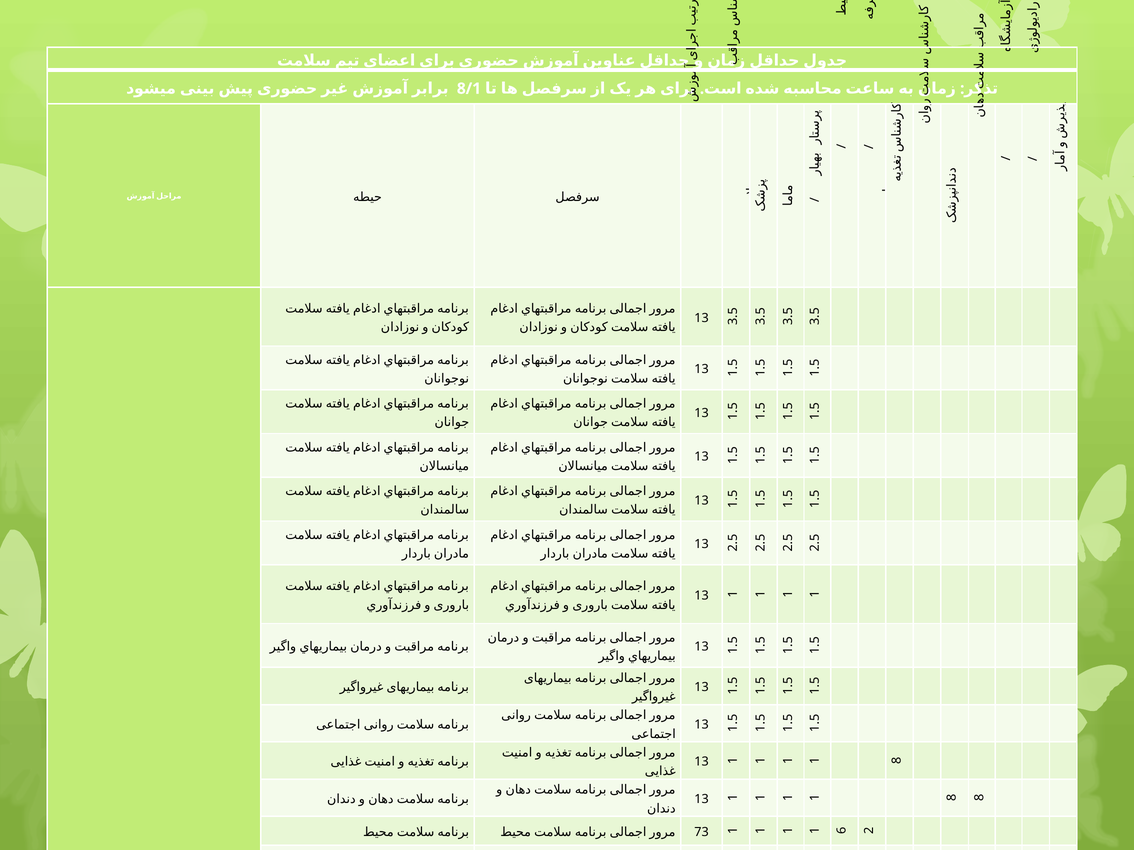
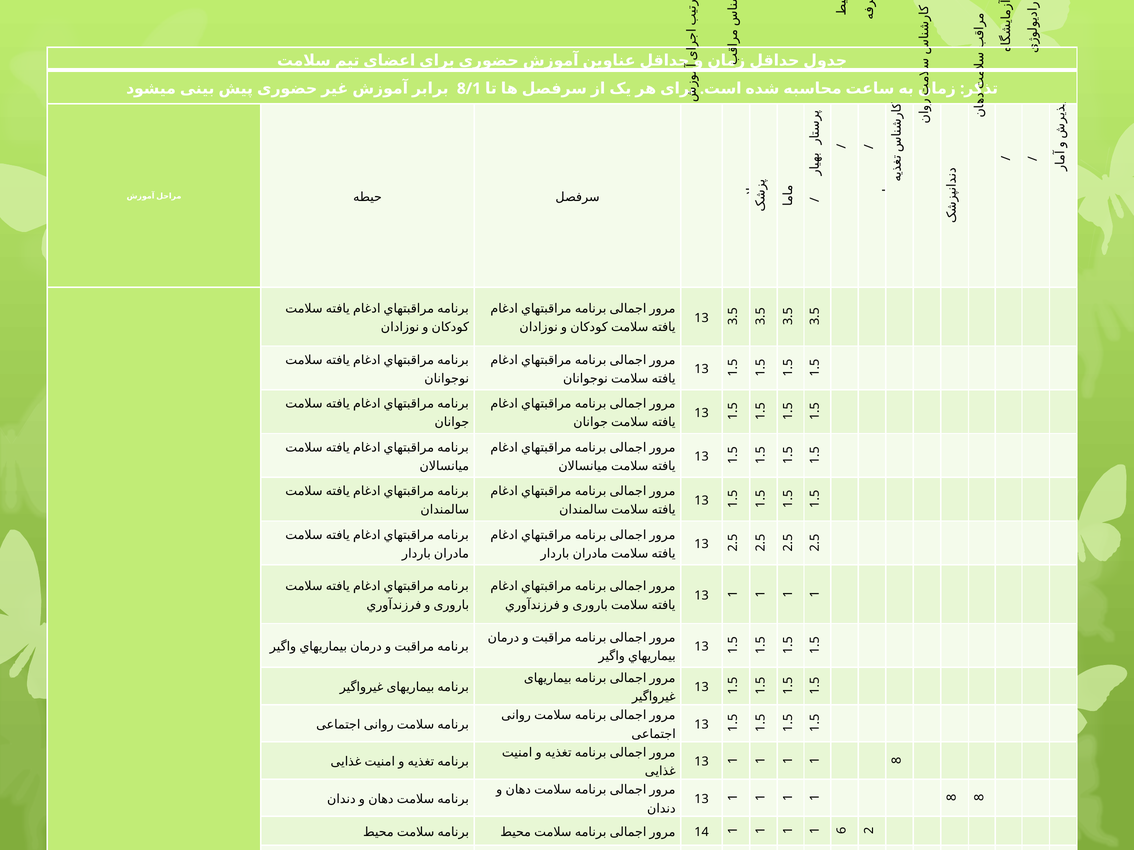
73: 73 -> 14 (702, 833)
